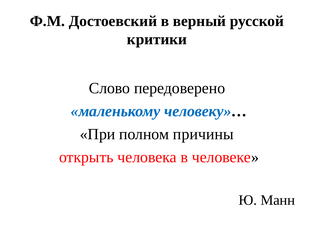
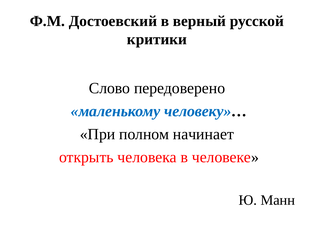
причины: причины -> начинает (203, 135)
